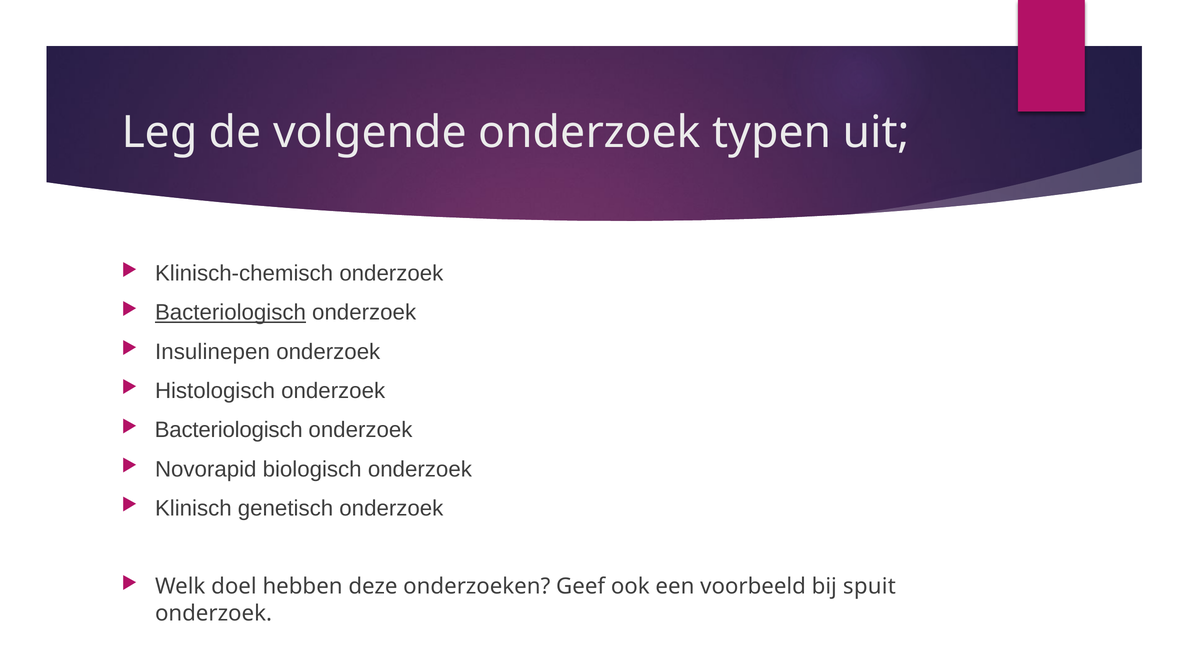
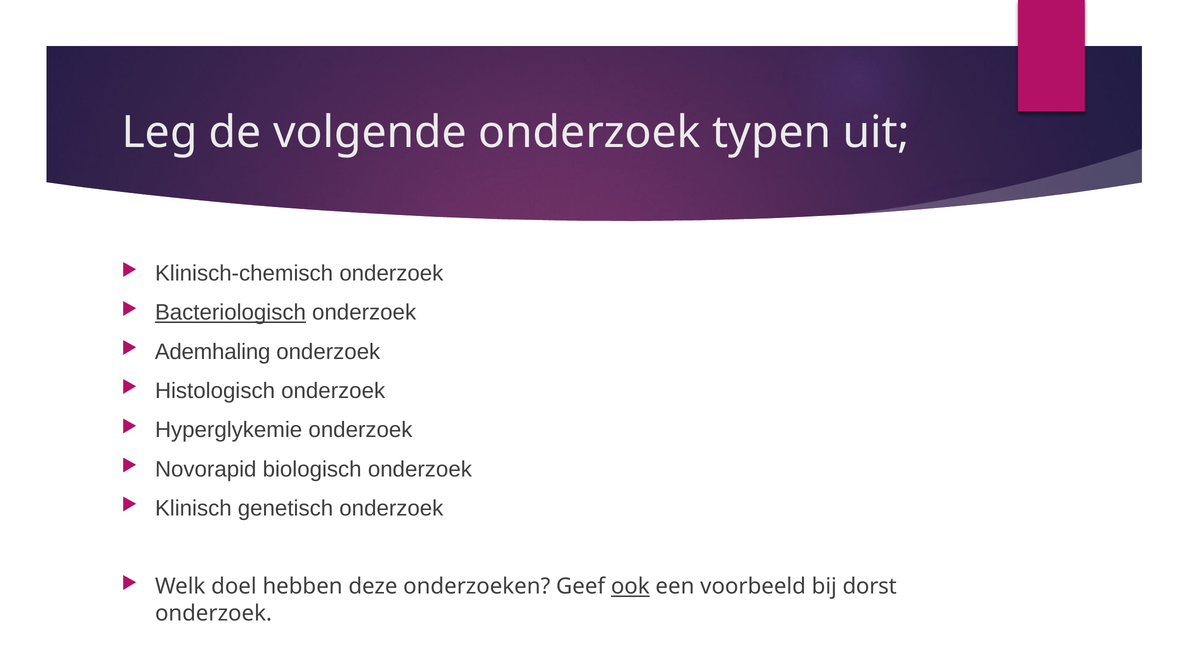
Insulinepen: Insulinepen -> Ademhaling (213, 352)
Bacteriologisch: Bacteriologisch -> Hyperglykemie (229, 430)
ook underline: none -> present (630, 586)
spuit: spuit -> dorst (870, 586)
